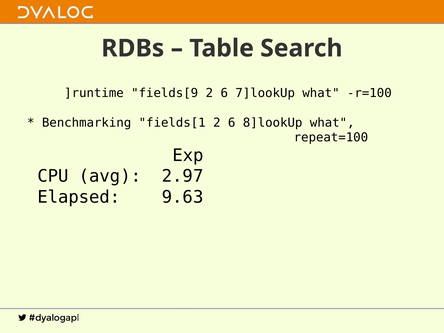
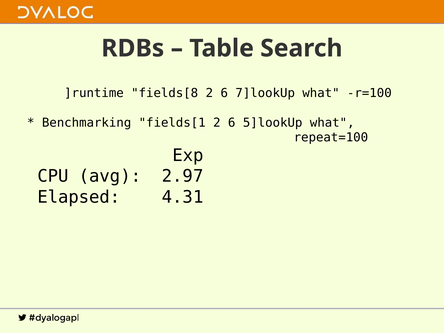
fields[9: fields[9 -> fields[8 (165, 93)
8]lookUp: 8]lookUp -> 5]lookUp (273, 123)
9.63: 9.63 -> 4.31 (183, 197)
